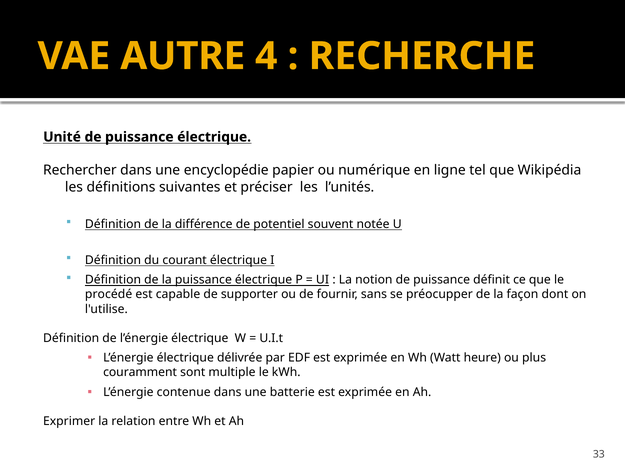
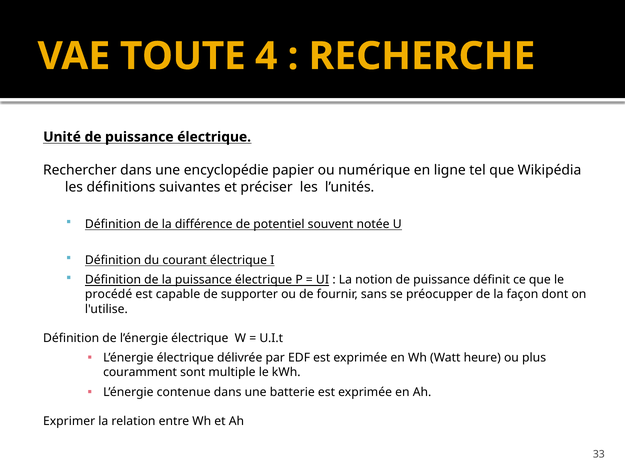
AUTRE: AUTRE -> TOUTE (183, 56)
